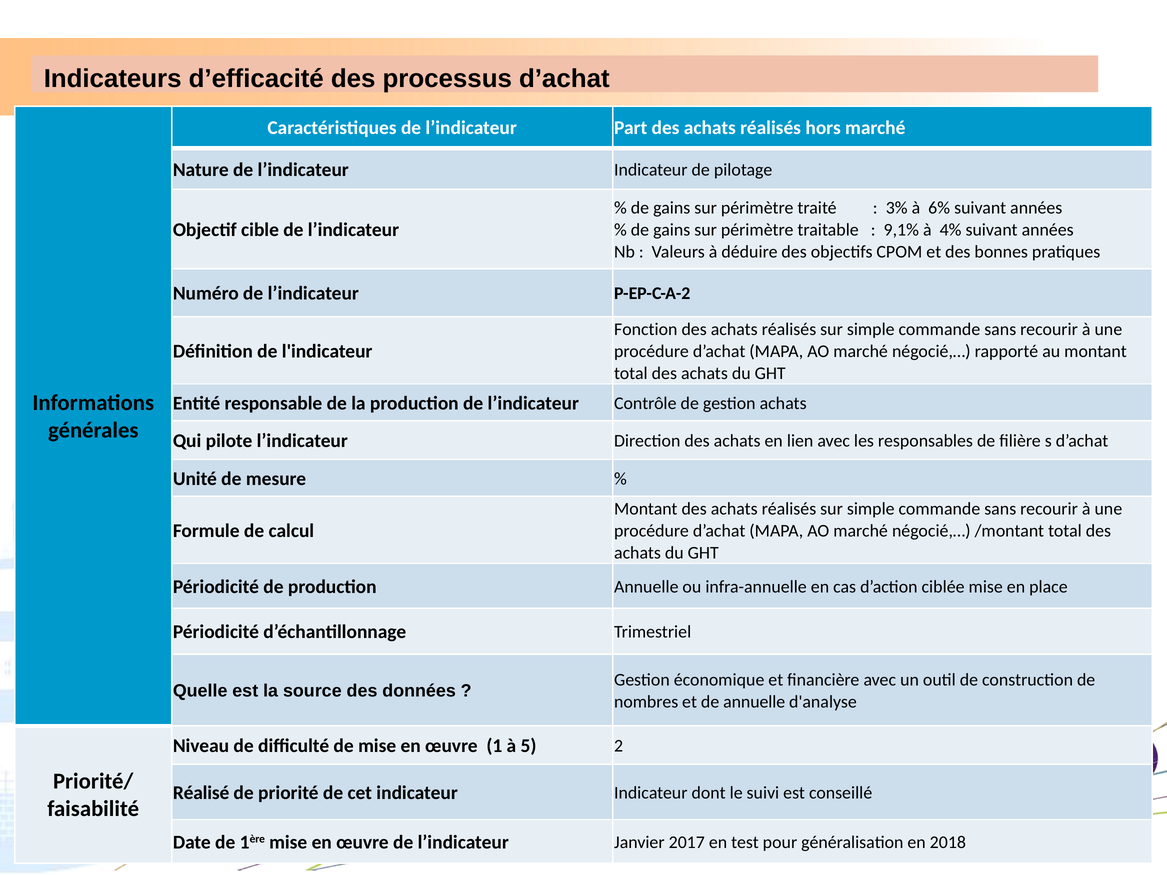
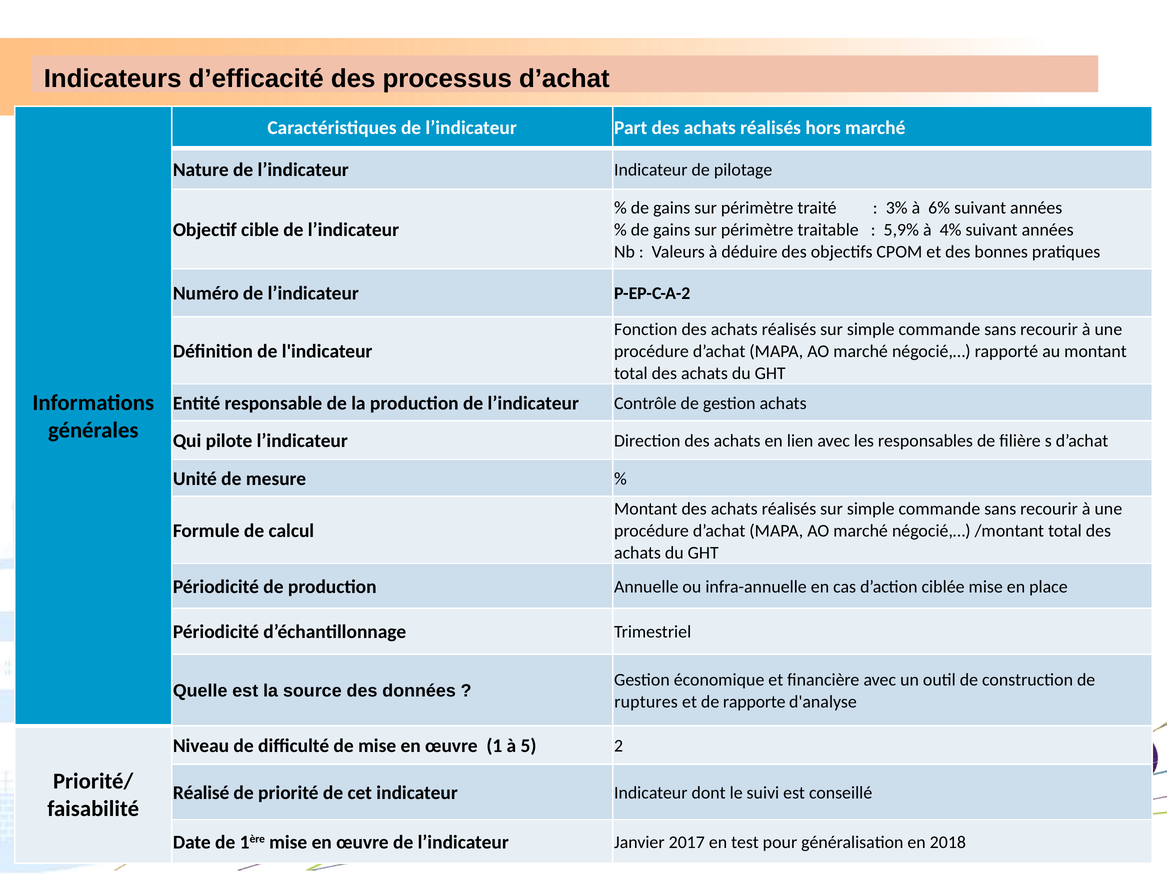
9,1%: 9,1% -> 5,9% (901, 230)
nombres: nombres -> ruptures (646, 702)
de annuelle: annuelle -> rapporte (754, 702)
